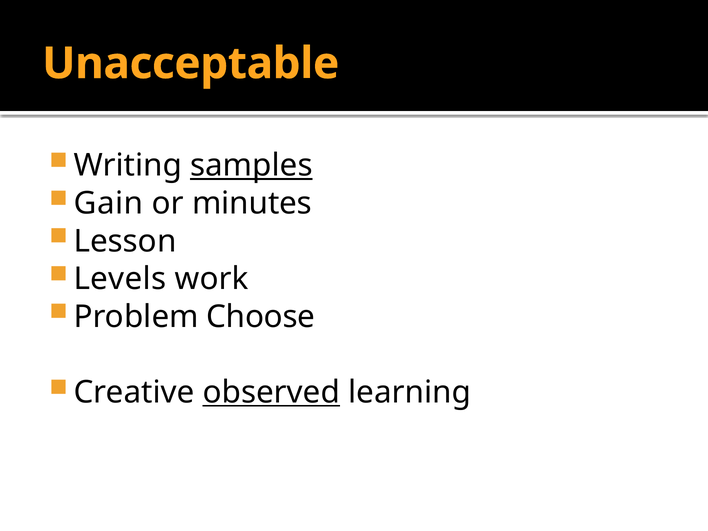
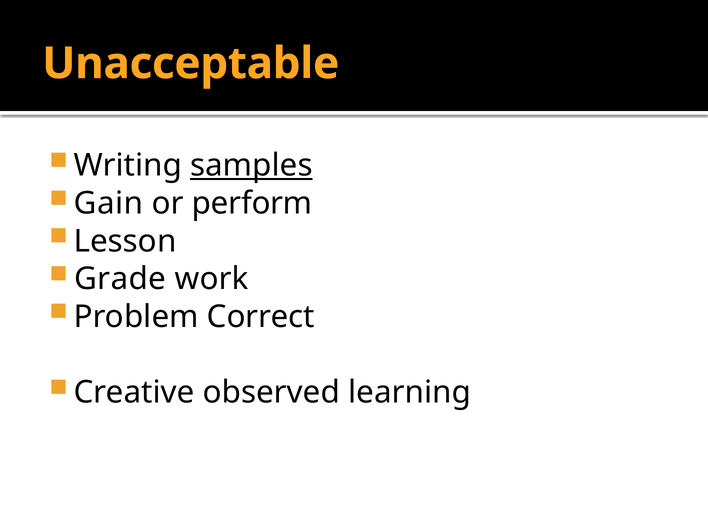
minutes: minutes -> perform (252, 203)
Levels: Levels -> Grade (120, 279)
Choose: Choose -> Correct (261, 317)
observed underline: present -> none (271, 392)
